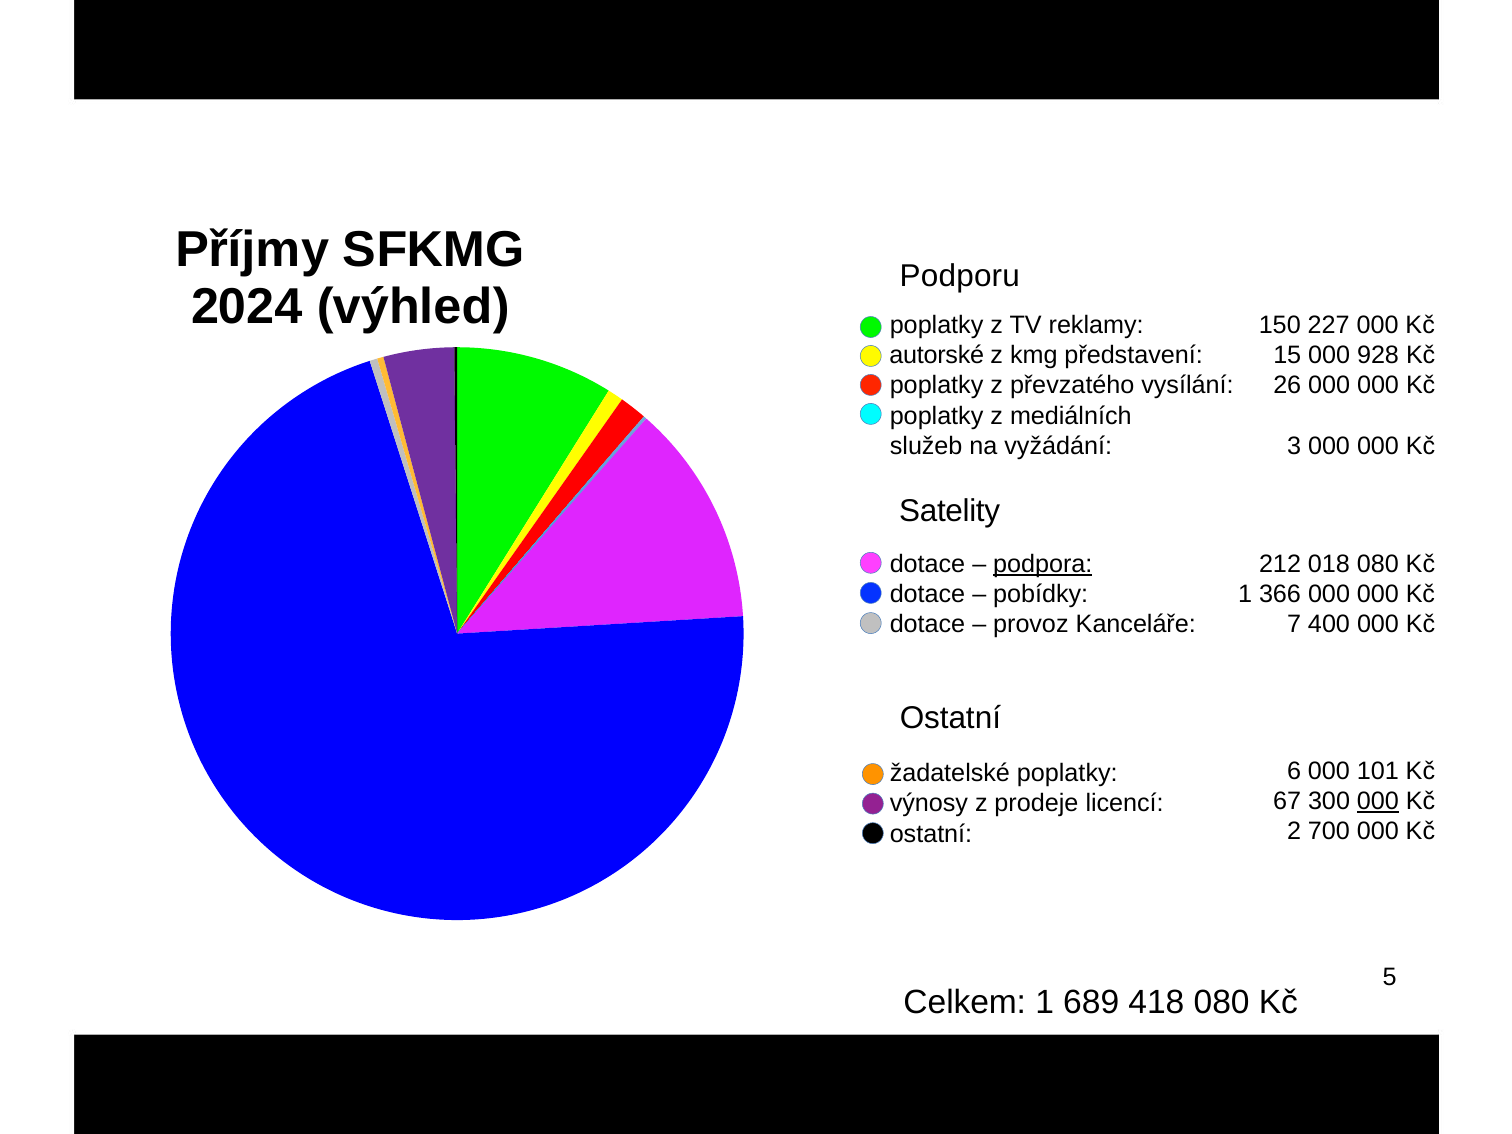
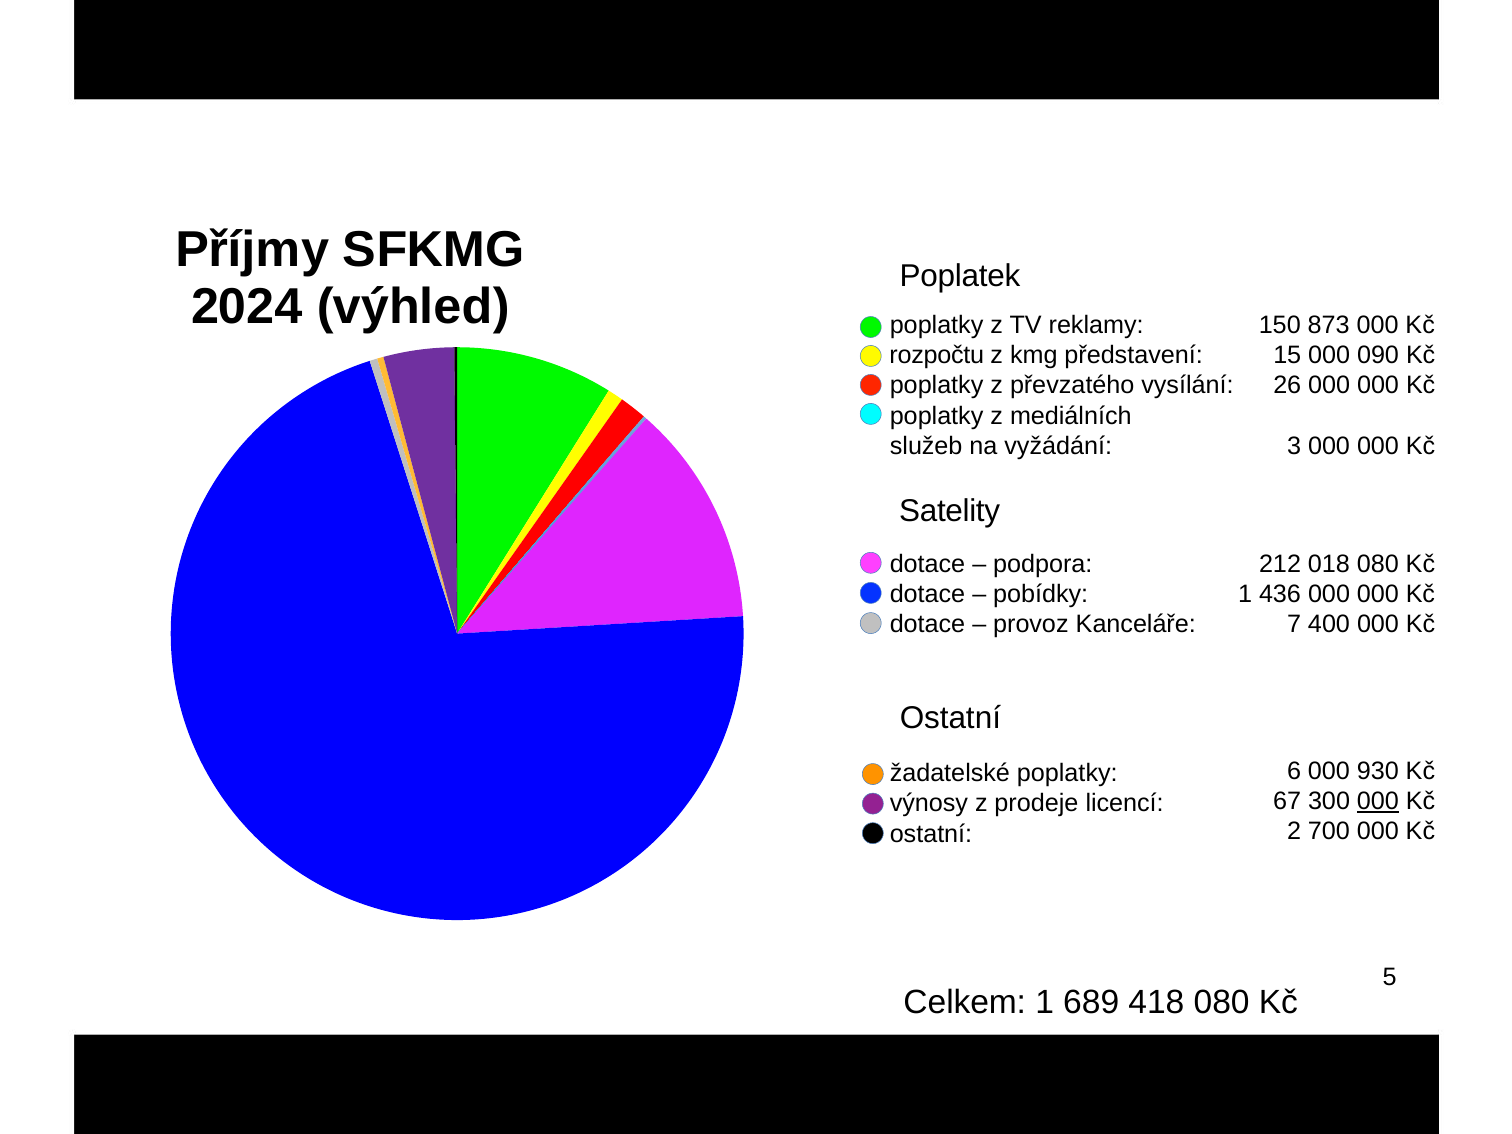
Podporu: Podporu -> Poplatek (960, 276)
227: 227 -> 873 (1329, 325)
autorské: autorské -> rozpočtu (937, 355)
928: 928 -> 090 (1378, 355)
podpora underline: present -> none (1043, 564)
366: 366 -> 436 (1280, 594)
101: 101 -> 930 (1378, 771)
